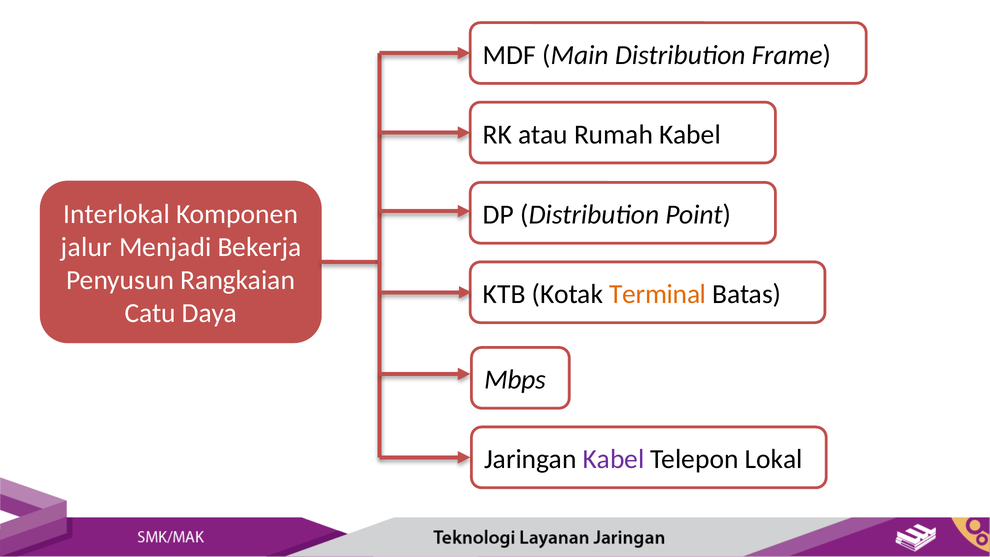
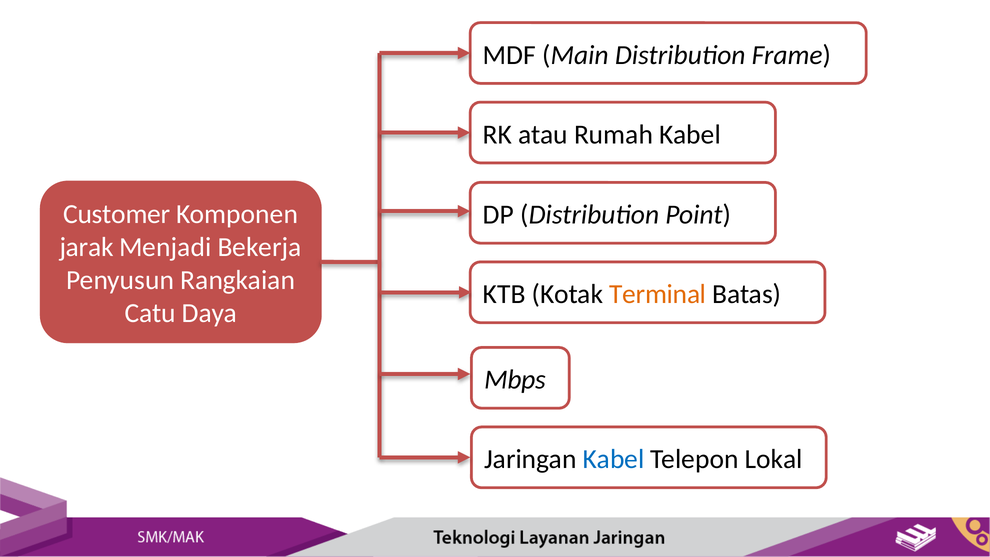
Interlokal: Interlokal -> Customer (117, 214)
jalur: jalur -> jarak (87, 247)
Kabel colour: purple -> blue (614, 459)
